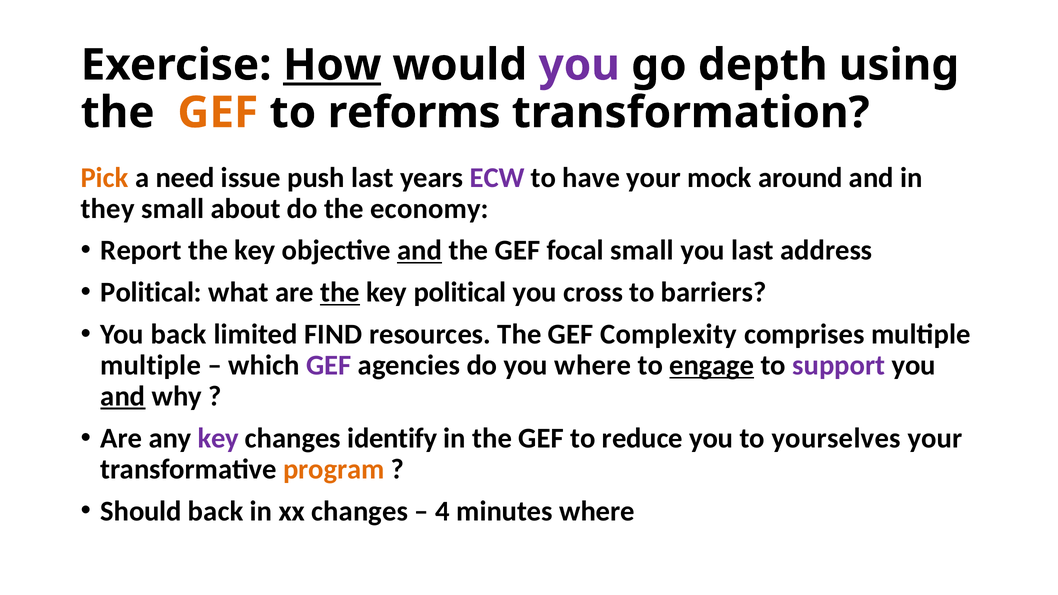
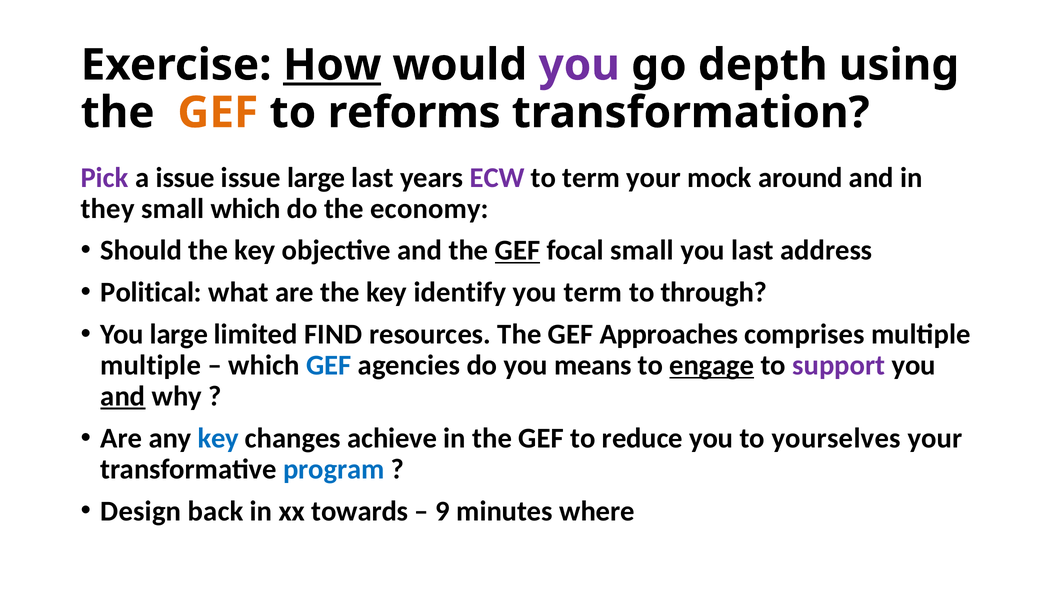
Pick colour: orange -> purple (105, 178)
a need: need -> issue (185, 178)
issue push: push -> large (316, 178)
to have: have -> term (591, 178)
small about: about -> which (246, 209)
Report: Report -> Should (141, 251)
and underline: present -> none (420, 251)
GEF underline: none -> present (517, 251)
the underline: present -> none (340, 293)
key political: political -> identify (460, 293)
you cross: cross -> term (593, 293)
barriers: barriers -> through (714, 293)
You back: back -> large (179, 334)
Complexity: Complexity -> Approaches (669, 334)
GEF colour: purple -> blue (329, 365)
you where: where -> means (593, 365)
key colour: purple -> blue (218, 438)
identify: identify -> achieve (392, 438)
program colour: orange -> blue (334, 469)
Should: Should -> Design (141, 511)
xx changes: changes -> towards (360, 511)
4: 4 -> 9 (442, 511)
